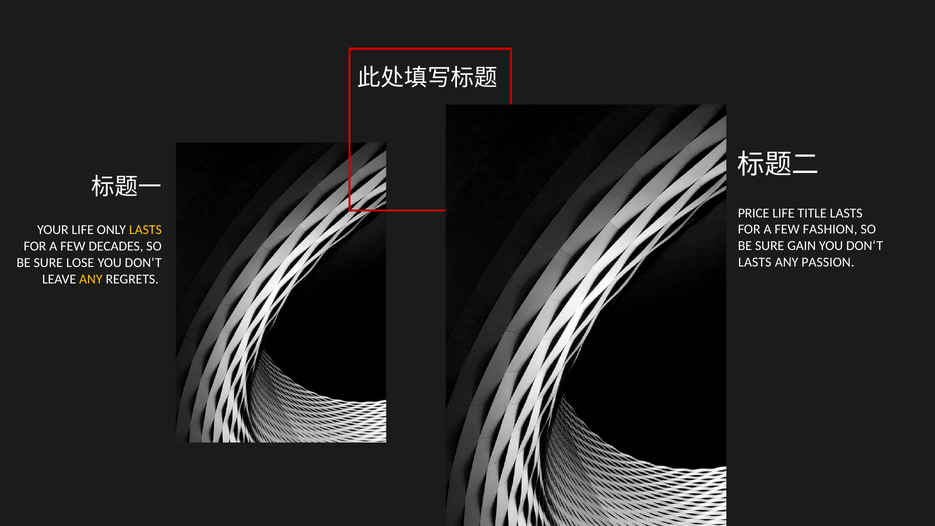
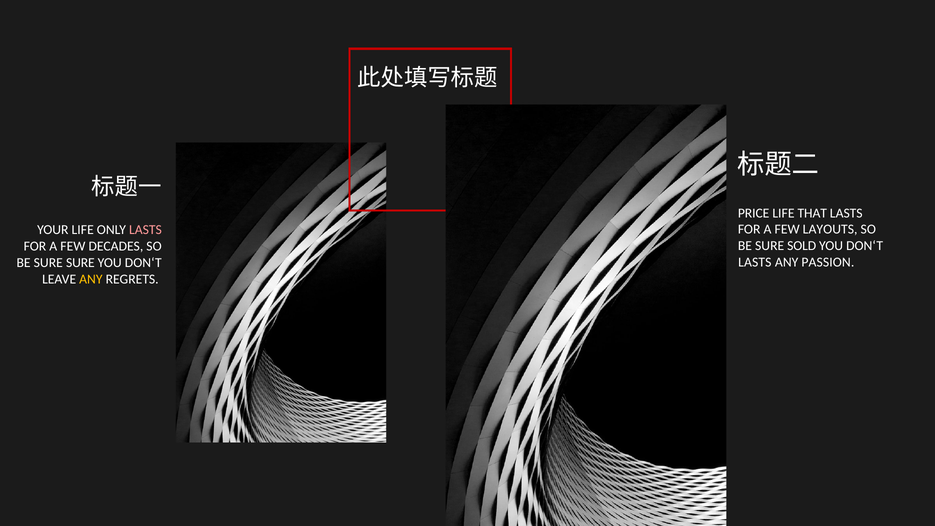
TITLE: TITLE -> THAT (812, 213)
FASHION: FASHION -> LAYOUTS (830, 229)
LASTS colour: yellow -> pink (145, 230)
GAIN: GAIN -> SOLD (802, 246)
SURE LOSE: LOSE -> SURE (80, 263)
